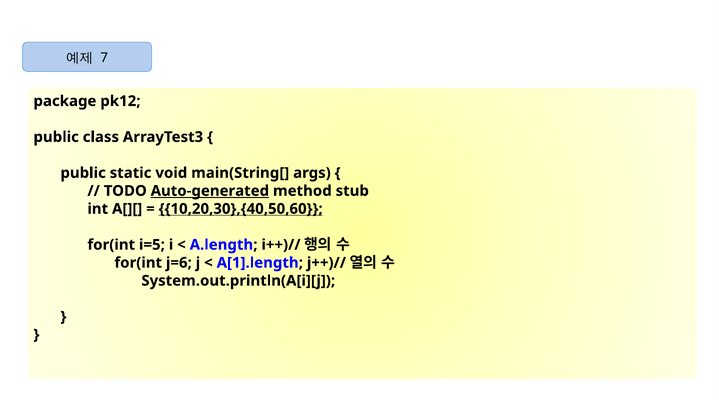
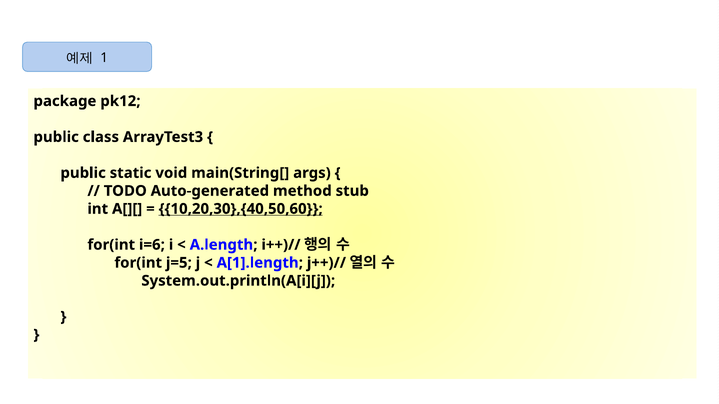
7: 7 -> 1 (104, 58)
Auto-generated underline: present -> none (210, 191)
i=5: i=5 -> i=6 (152, 245)
j=6: j=6 -> j=5 (179, 263)
